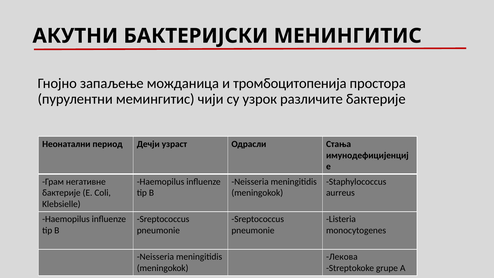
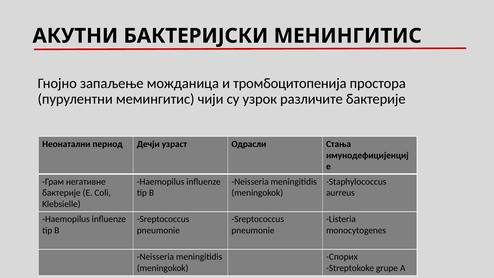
Лекова: Лекова -> Спорих (342, 257)
